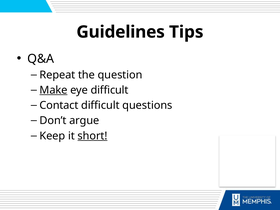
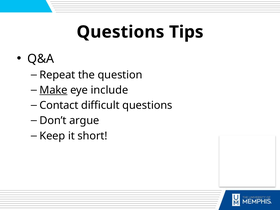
Guidelines: Guidelines -> Questions (120, 32)
eye difficult: difficult -> include (109, 90)
short underline: present -> none (92, 136)
